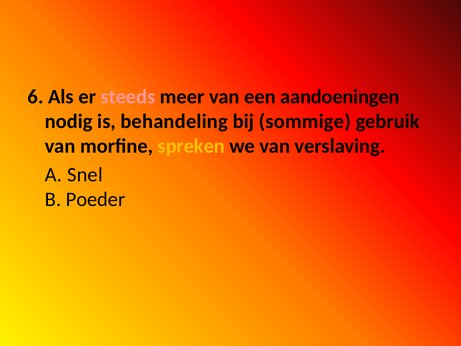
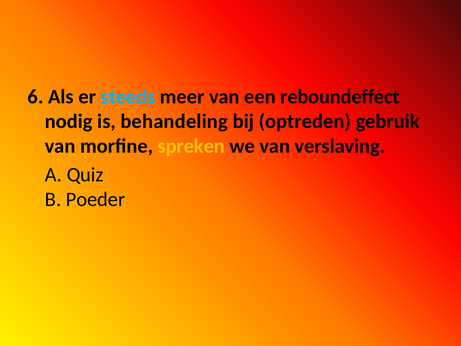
steeds colour: pink -> light blue (128, 97)
aandoeningen: aandoeningen -> reboundeffect (340, 97)
sommige: sommige -> optreden (305, 121)
Snel: Snel -> Quiz (85, 175)
